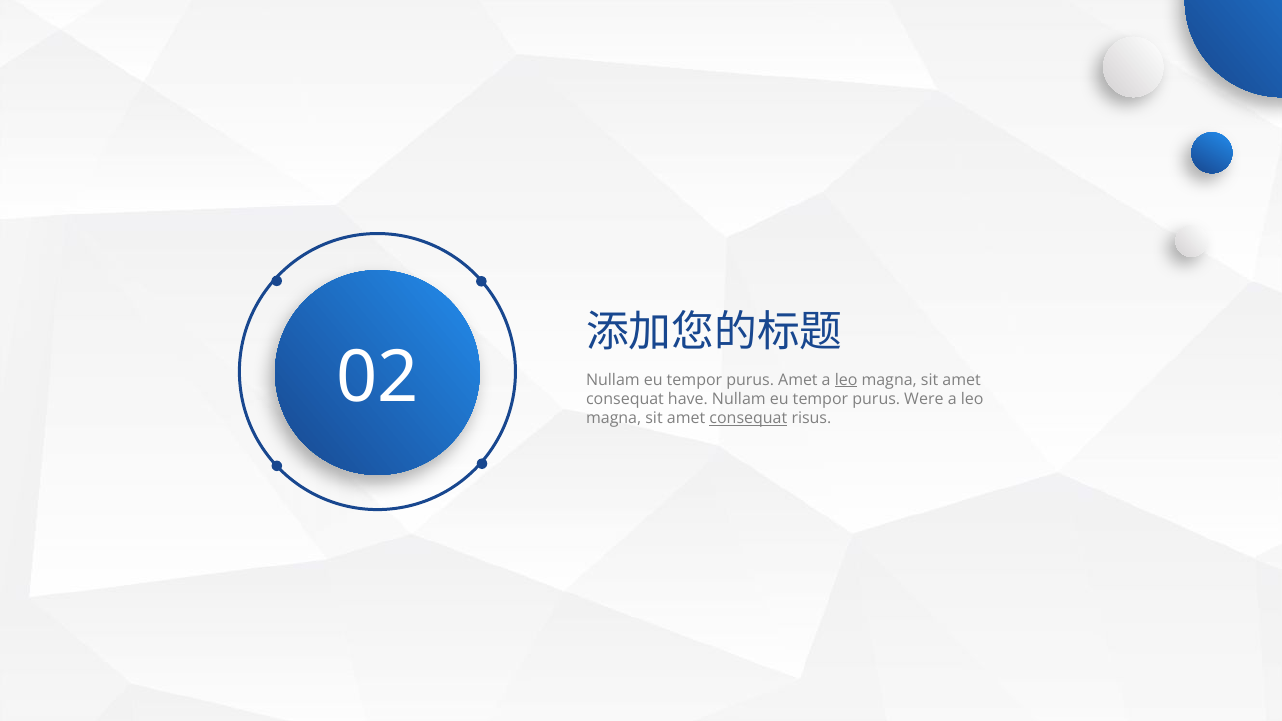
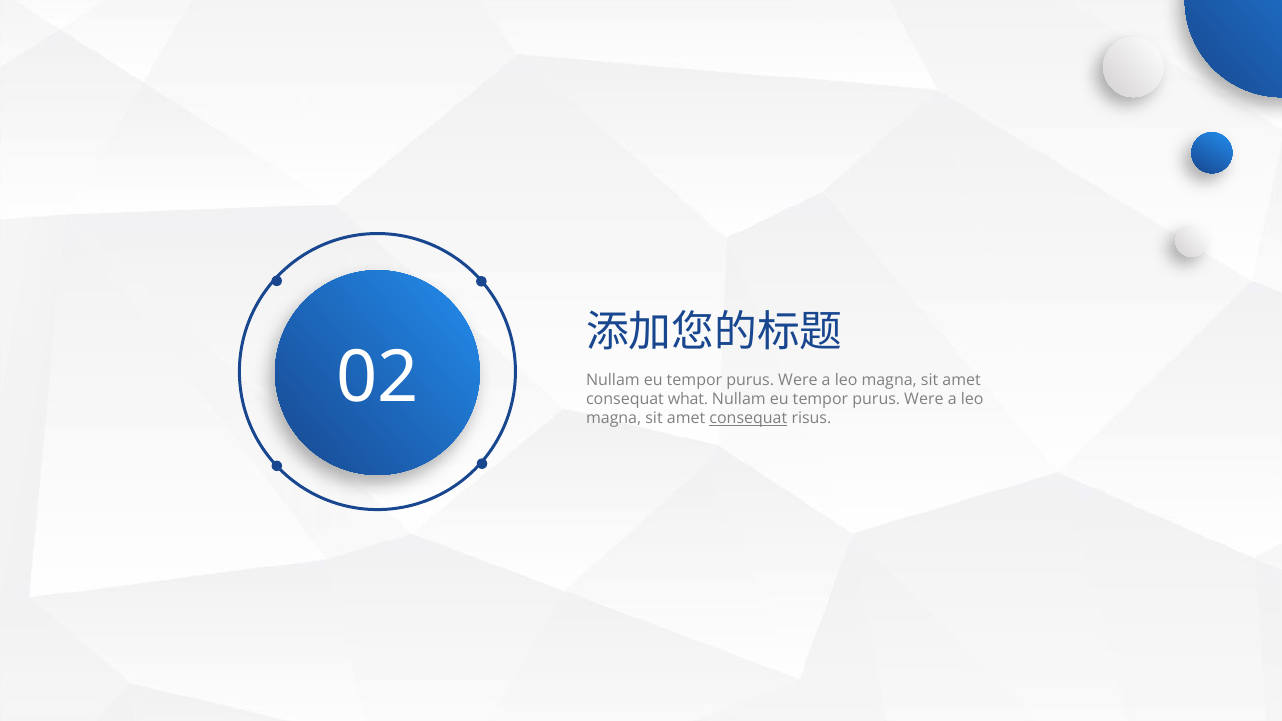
Amet: Amet -> Were (798, 380)
leo underline: present -> none (846, 380)
have: have -> what (688, 399)
